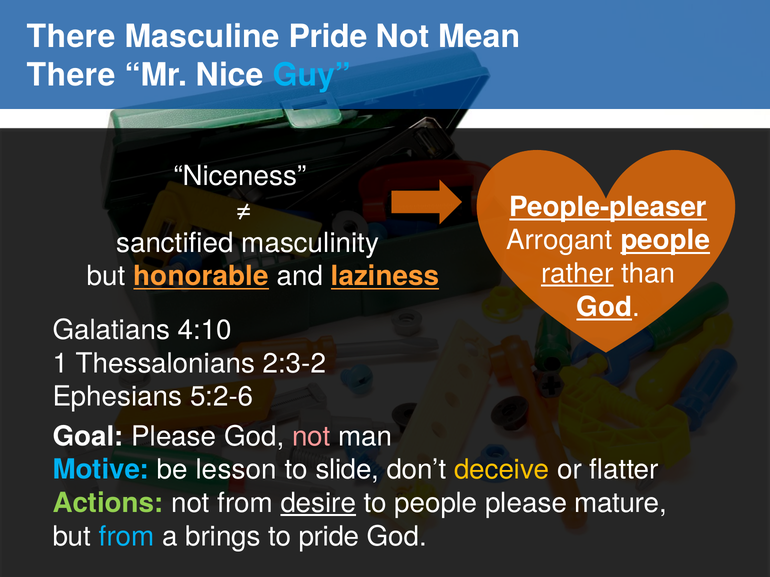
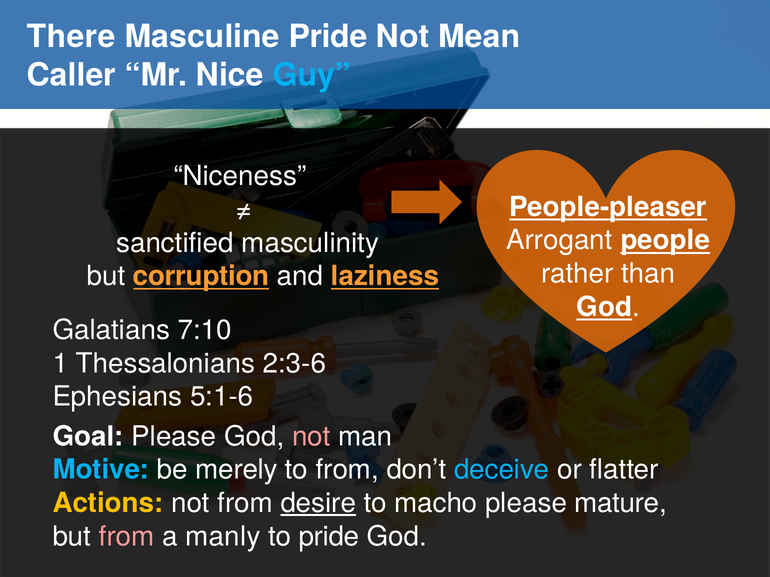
There: There -> Caller (71, 75)
rather underline: present -> none (577, 274)
honorable: honorable -> corruption (201, 276)
4:10: 4:10 -> 7:10 (205, 330)
2:3-2: 2:3-2 -> 2:3-6 (294, 364)
5:2-6: 5:2-6 -> 5:1-6 (222, 397)
lesson: lesson -> merely (236, 470)
to slide: slide -> from (347, 470)
deceive colour: yellow -> light blue (502, 470)
Actions colour: light green -> yellow (108, 504)
to people: people -> macho (436, 504)
from colour: light blue -> pink (127, 537)
brings: brings -> manly (223, 537)
